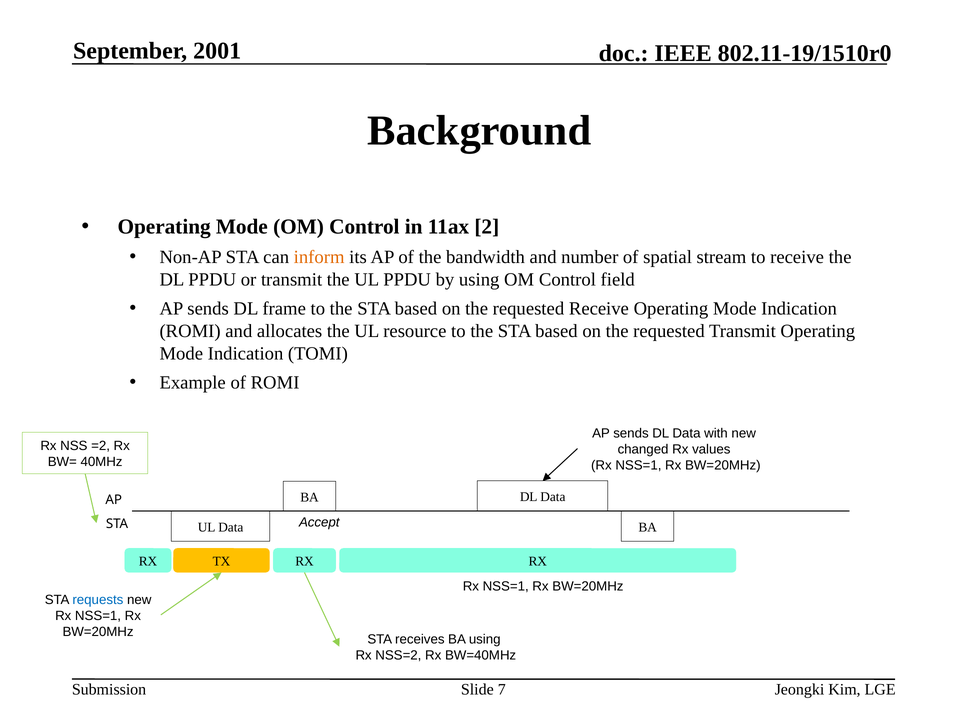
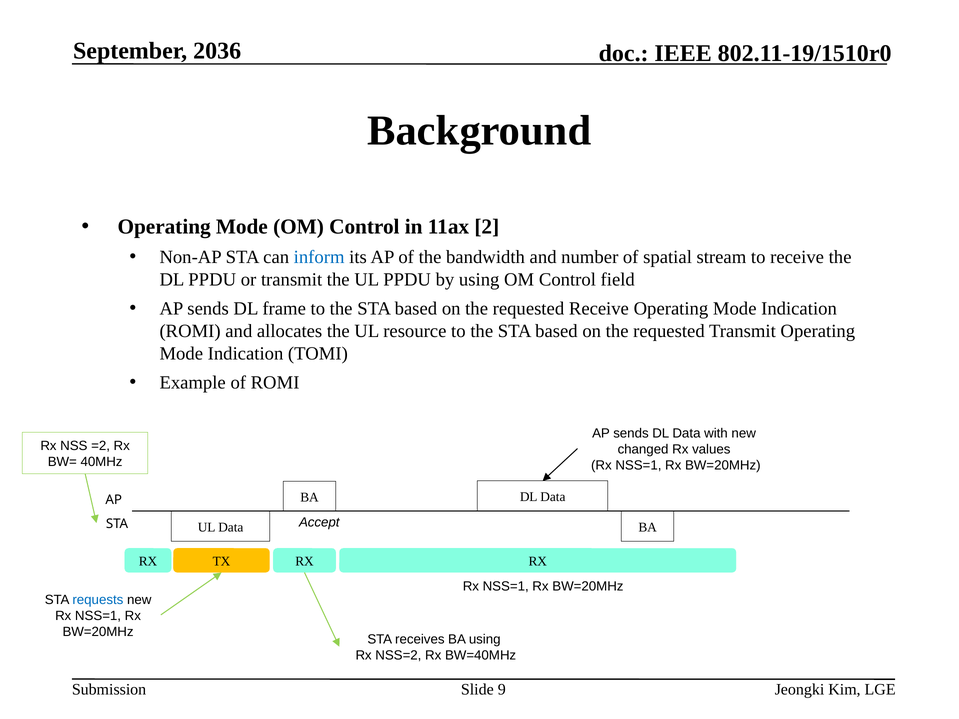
2001: 2001 -> 2036 (217, 51)
inform colour: orange -> blue (319, 257)
7: 7 -> 9 (502, 690)
